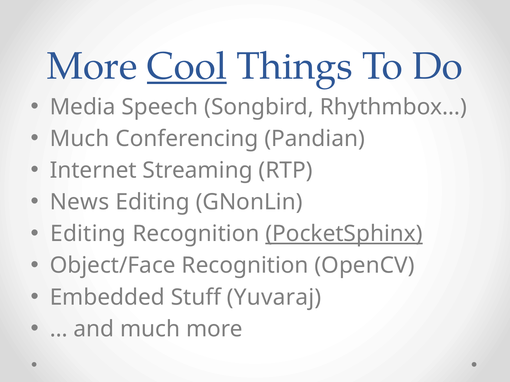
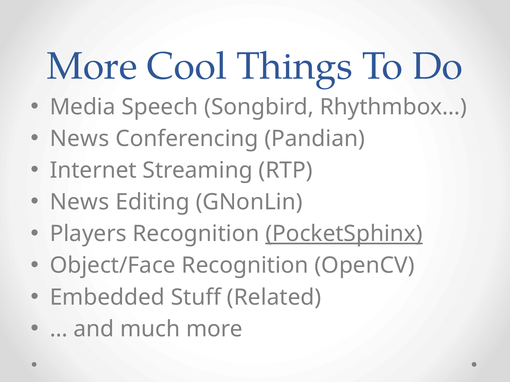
Cool underline: present -> none (187, 66)
Much: Much -> News (80, 139)
Editing: Editing -> Players (88, 234)
Yuvaraj: Yuvaraj -> Related (274, 298)
